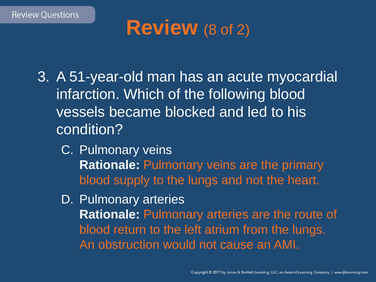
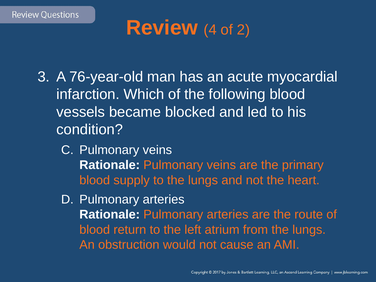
8: 8 -> 4 (210, 30)
51-year-old: 51-year-old -> 76-year-old (106, 77)
